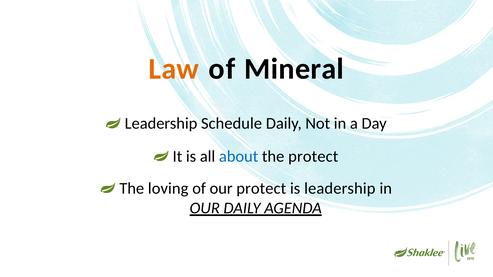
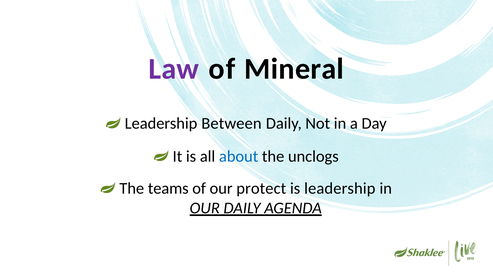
Law colour: orange -> purple (174, 69)
Schedule: Schedule -> Between (231, 124)
the protect: protect -> unclogs (313, 157)
loving: loving -> teams (168, 189)
